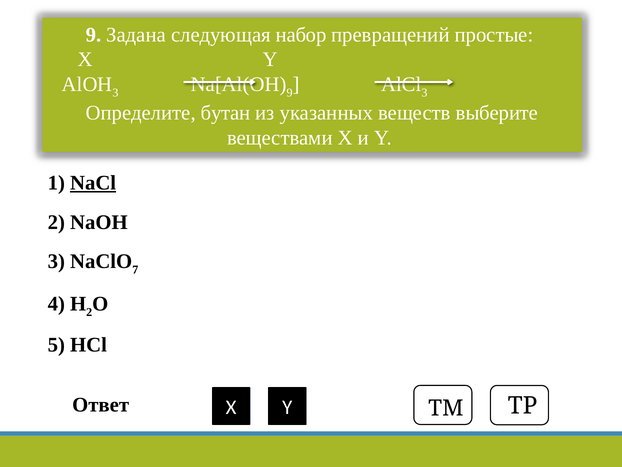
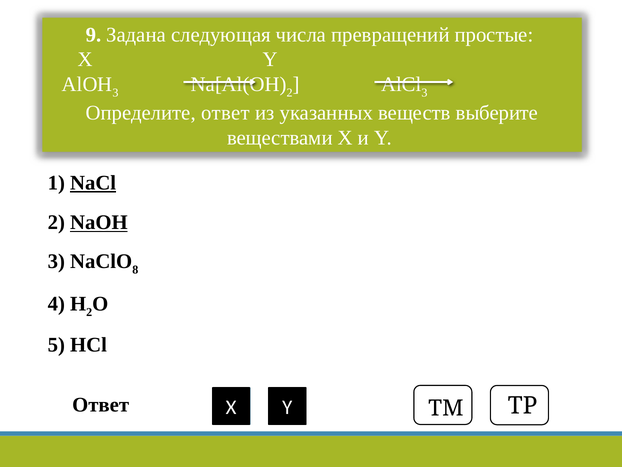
набор: набор -> числа (301, 35)
9: 9 -> 2 (290, 92)
Определите бутан: бутан -> ответ (225, 113)
NaOH underline: none -> present (99, 222)
7: 7 -> 8 (135, 269)
